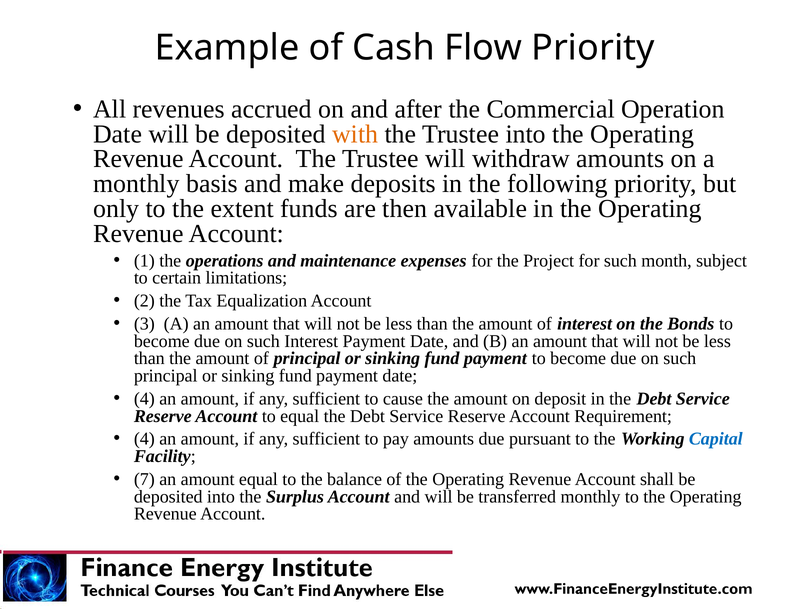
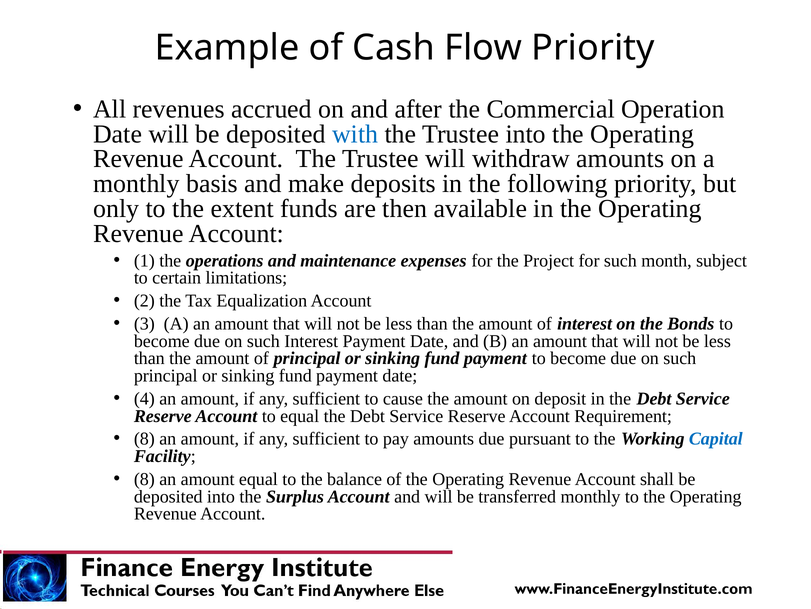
with colour: orange -> blue (355, 134)
4: 4 -> 8 (144, 438)
7: 7 -> 8 (144, 479)
